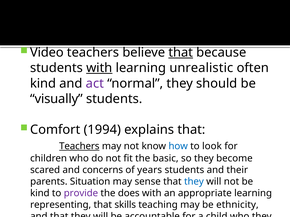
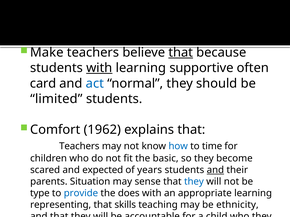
Video: Video -> Make (47, 53)
unrealistic: unrealistic -> supportive (201, 68)
kind: kind -> card (43, 84)
act colour: purple -> blue (95, 84)
visually: visually -> limited (56, 99)
1994: 1994 -> 1962 (102, 130)
Teachers underline: present -> none (79, 147)
look: look -> time (212, 147)
concerns: concerns -> expected (103, 170)
and underline: none -> present (215, 170)
kind: kind -> type (40, 194)
provide colour: purple -> blue (81, 194)
